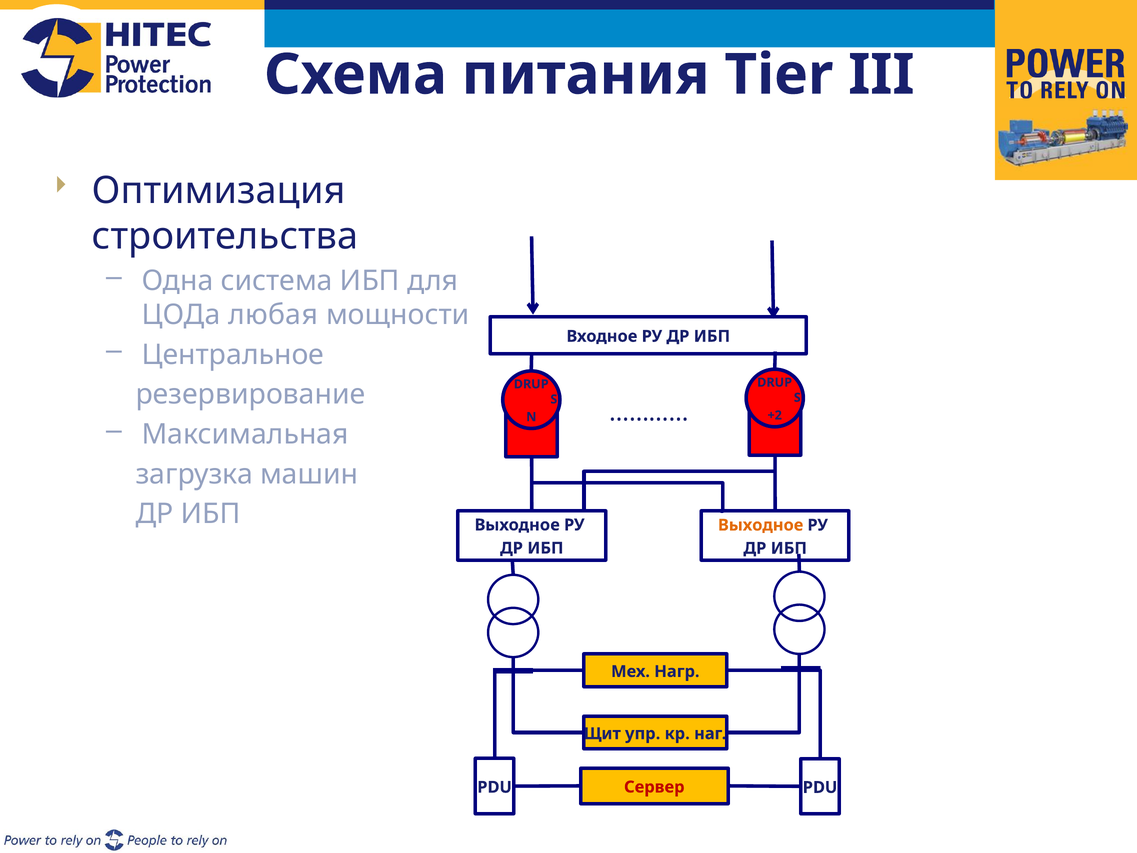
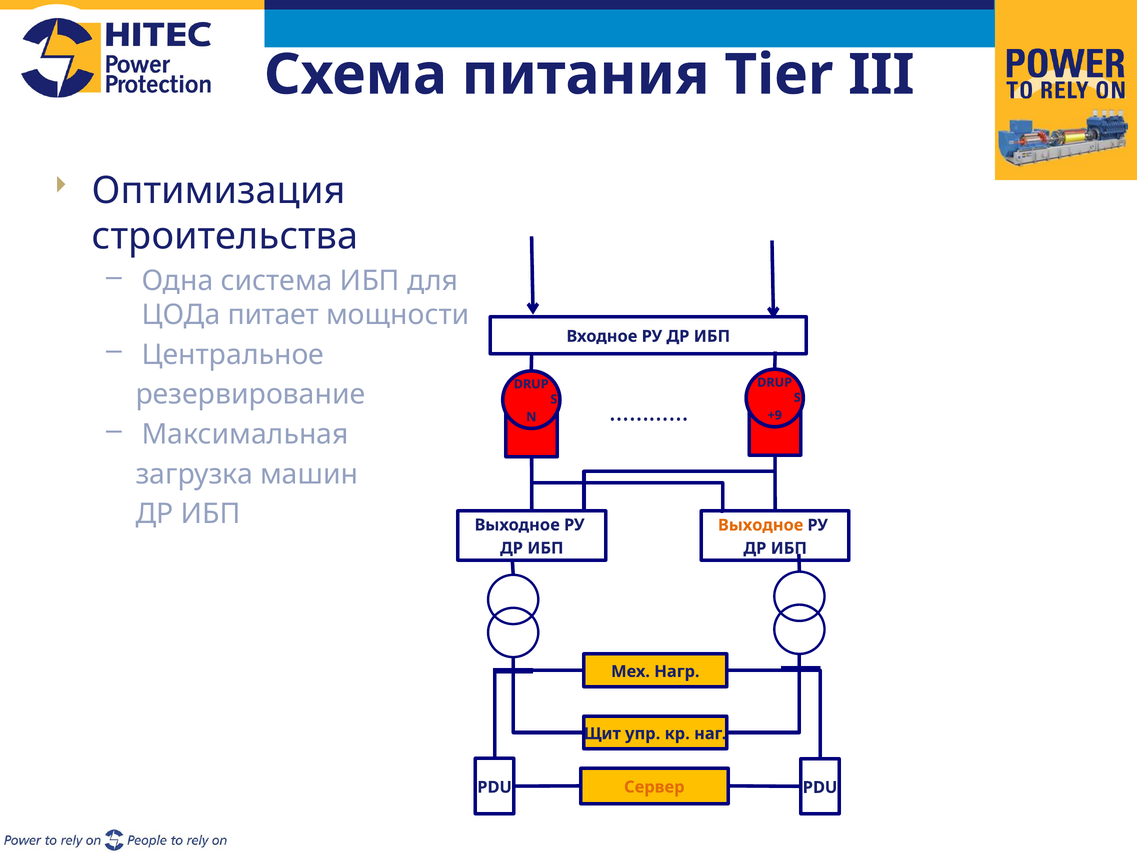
любая: любая -> питает (273, 315)
+2: +2 -> +9 (775, 415)
Сервер colour: red -> orange (654, 787)
